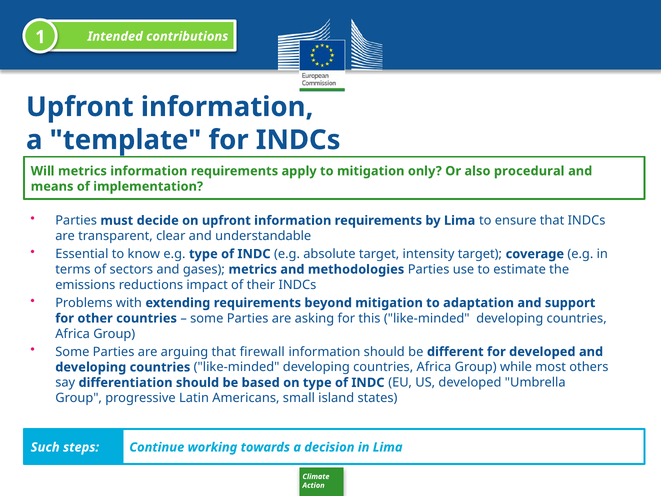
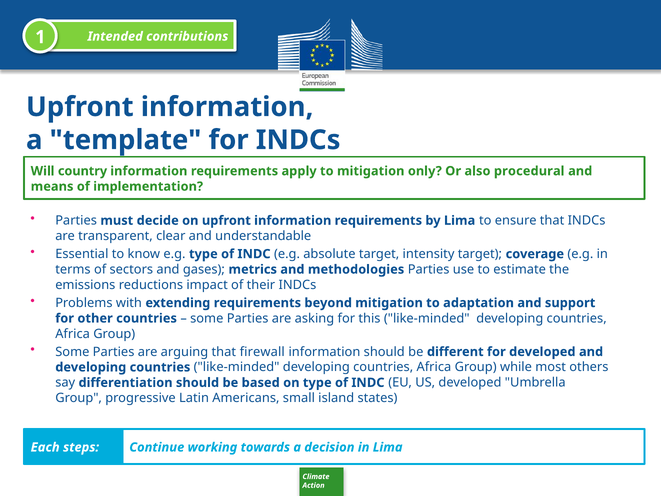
Will metrics: metrics -> country (83, 171)
Such: Such -> Each (45, 447)
